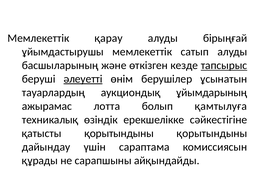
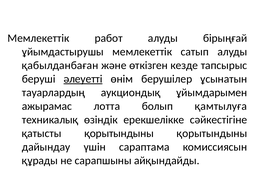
қарау: қарау -> работ (109, 38)
басшыларының: басшыларының -> қабылданбаған (60, 65)
тапсырыс underline: present -> none (224, 65)
ұйымдарының: ұйымдарының -> ұйымдарымен (212, 93)
